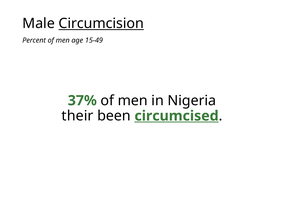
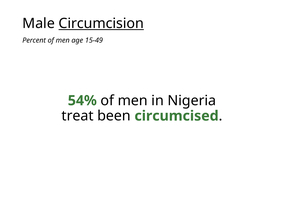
37%: 37% -> 54% (82, 101)
their: their -> treat (78, 116)
circumcised underline: present -> none (177, 116)
